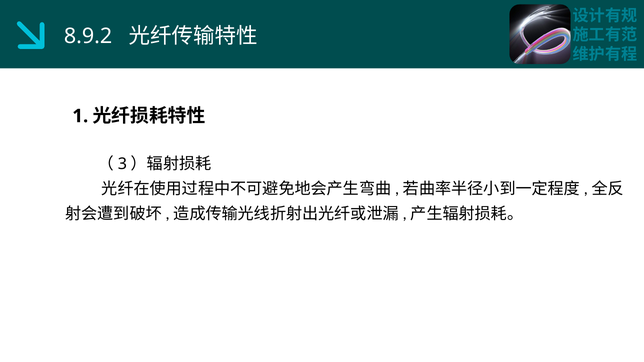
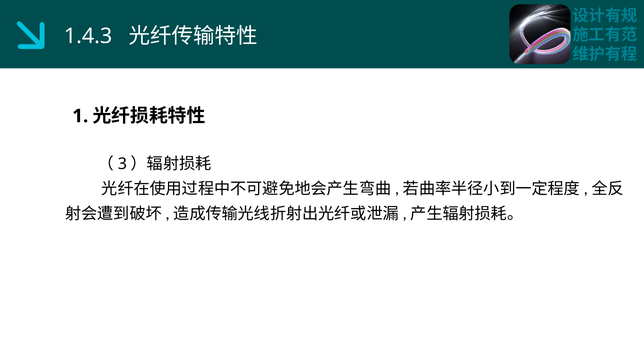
8.9.2: 8.9.2 -> 1.4.3 (88, 36)
